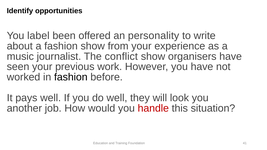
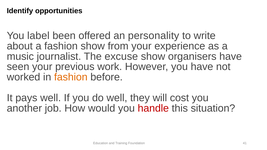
conflict: conflict -> excuse (121, 56)
fashion colour: black -> orange (71, 77)
look: look -> cost (179, 98)
